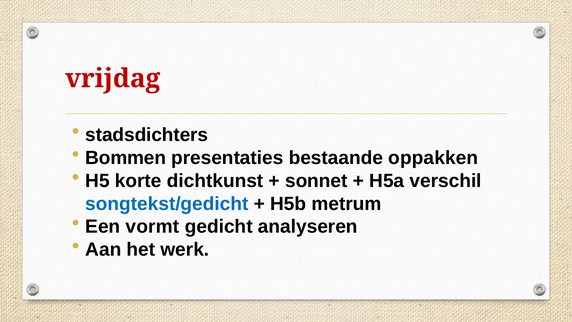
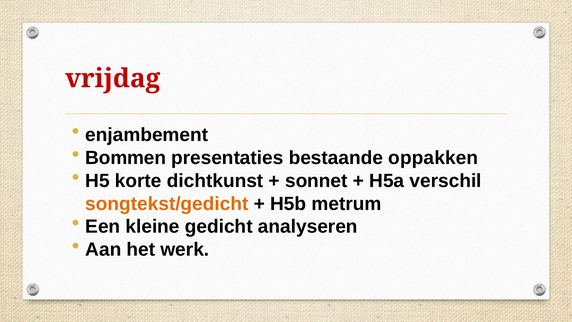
stadsdichters: stadsdichters -> enjambement (147, 135)
songtekst/gedicht colour: blue -> orange (167, 204)
vormt: vormt -> kleine (153, 226)
